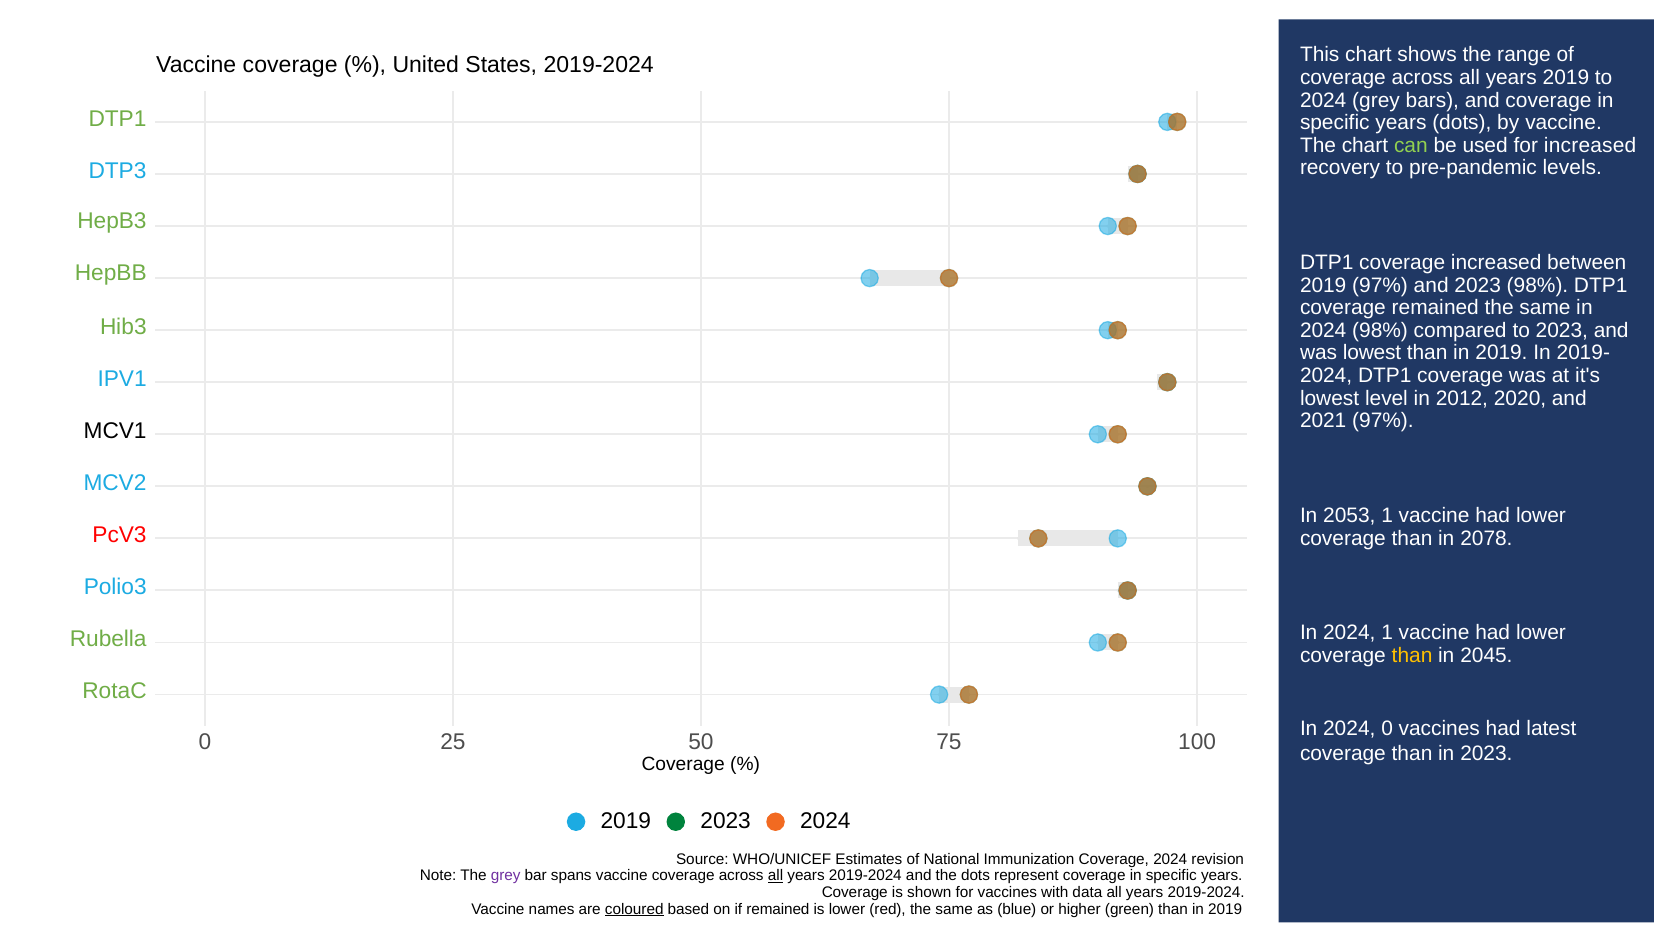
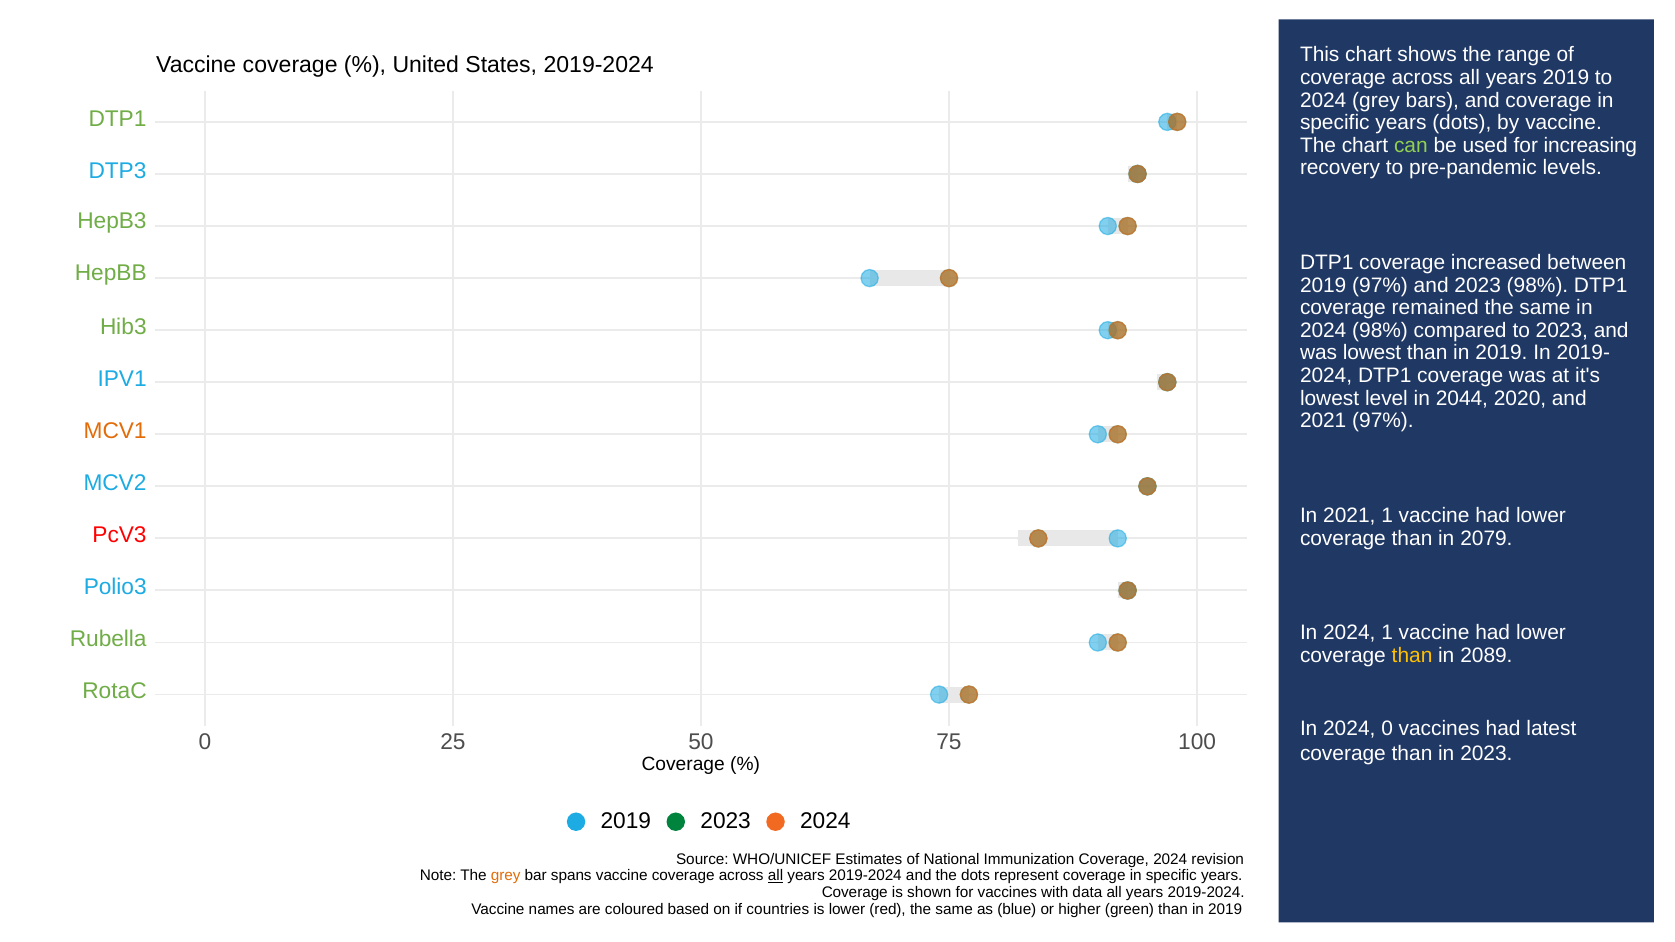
for increased: increased -> increasing (1590, 145)
2012: 2012 -> 2044 (1462, 398)
MCV1 colour: black -> orange (115, 431)
In 2053: 2053 -> 2021 (1349, 516)
2078: 2078 -> 2079 (1486, 538)
2045: 2045 -> 2089 (1486, 655)
grey colour: purple -> orange (506, 876)
coloured underline: present -> none (634, 909)
if remained: remained -> countries (778, 909)
